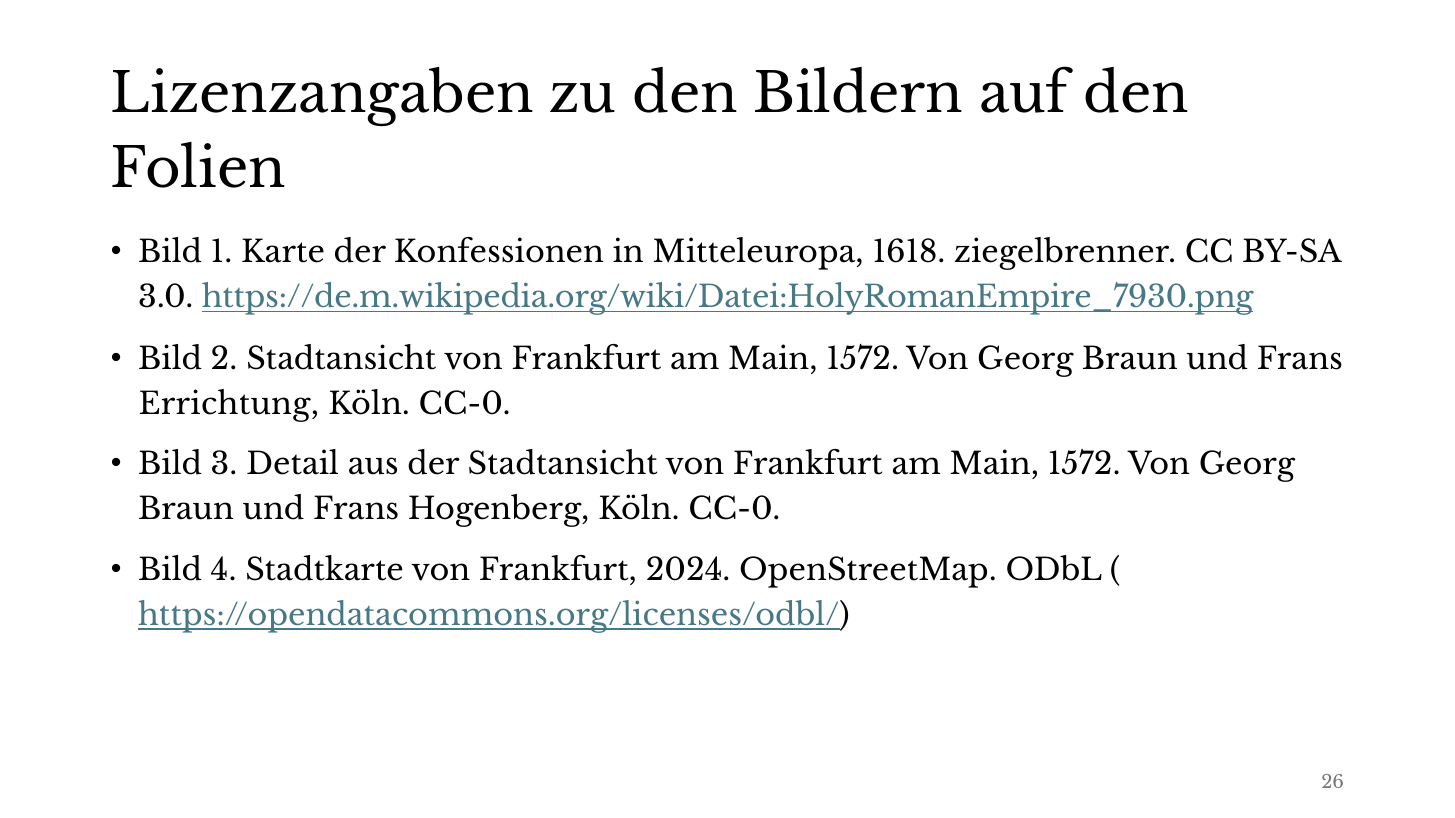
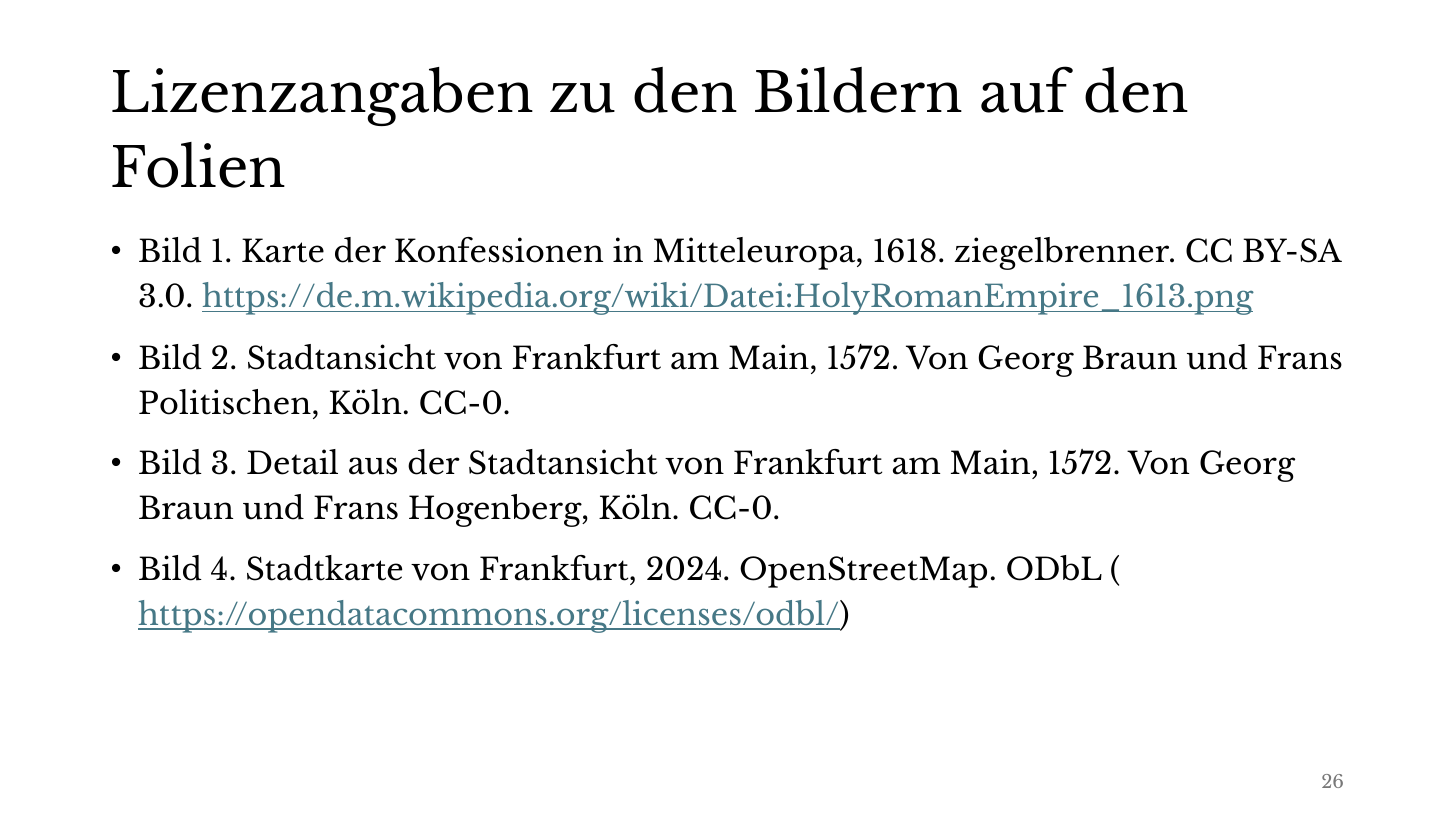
https://de.m.wikipedia.org/wiki/Datei:HolyRomanEmpire_7930.png: https://de.m.wikipedia.org/wiki/Datei:HolyRomanEmpire_7930.png -> https://de.m.wikipedia.org/wiki/Datei:HolyRomanEmpire_1613.png (728, 298)
Errichtung: Errichtung -> Politischen (229, 405)
